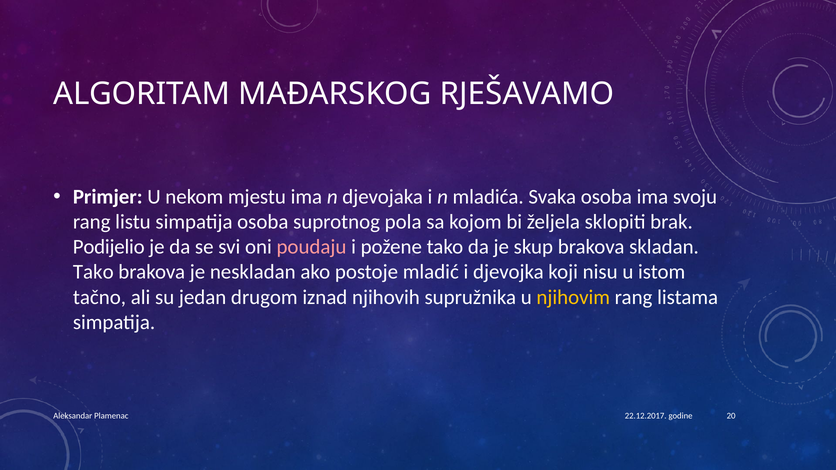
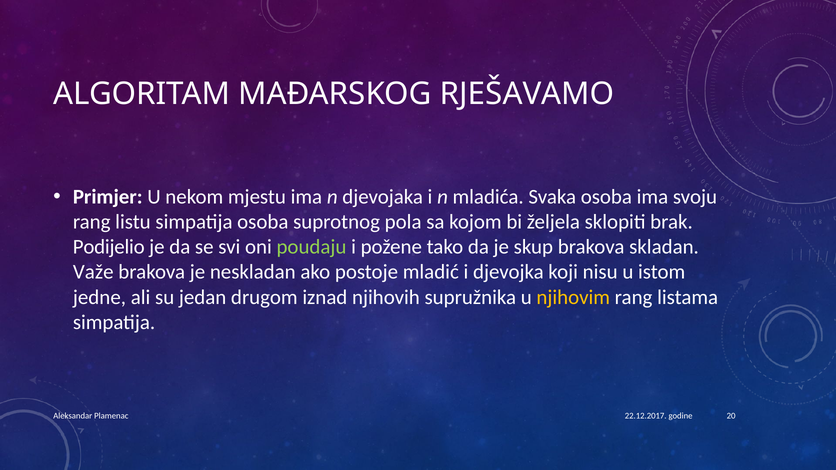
poudaju colour: pink -> light green (311, 247)
Tako: Tako -> Važe (93, 272)
tačno: tačno -> jedne (99, 297)
